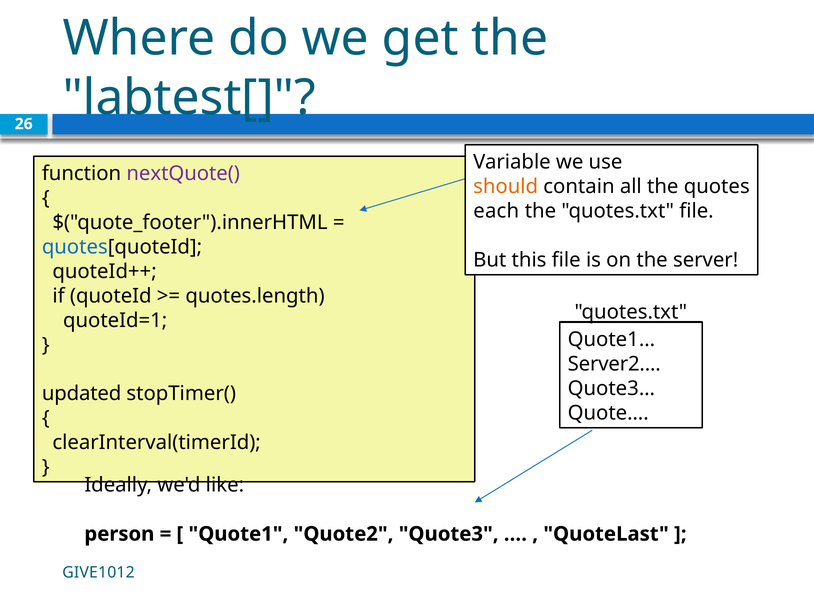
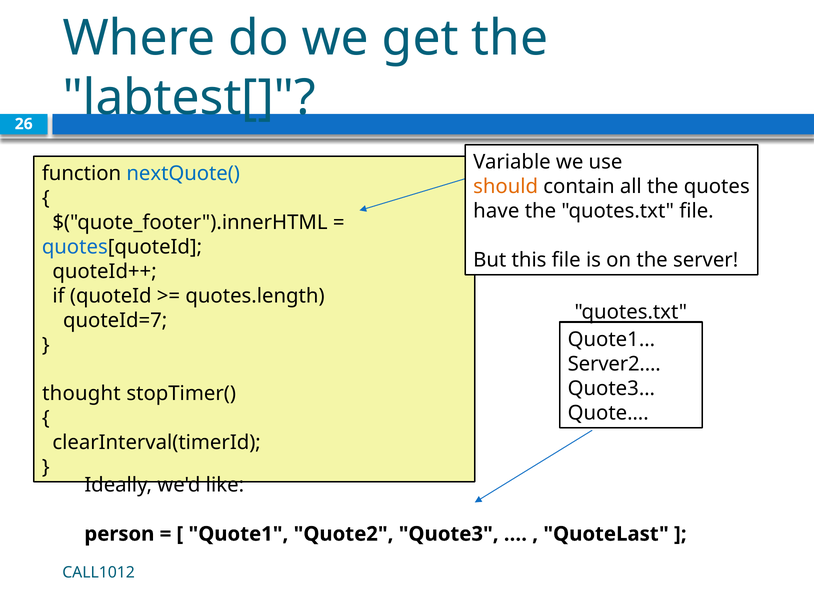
nextQuote( colour: purple -> blue (183, 174)
each: each -> have (496, 211)
quoteId=1: quoteId=1 -> quoteId=7 (115, 320)
updated: updated -> thought (81, 393)
GIVE1012: GIVE1012 -> CALL1012 (99, 572)
